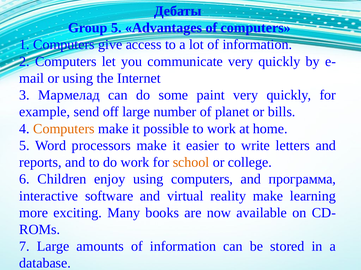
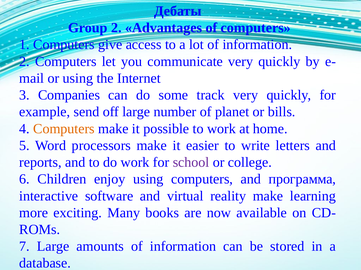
Group 5: 5 -> 2 (116, 28)
Мармелад: Мармелад -> Companies (69, 95)
paint: paint -> track (211, 95)
school colour: orange -> purple (191, 163)
